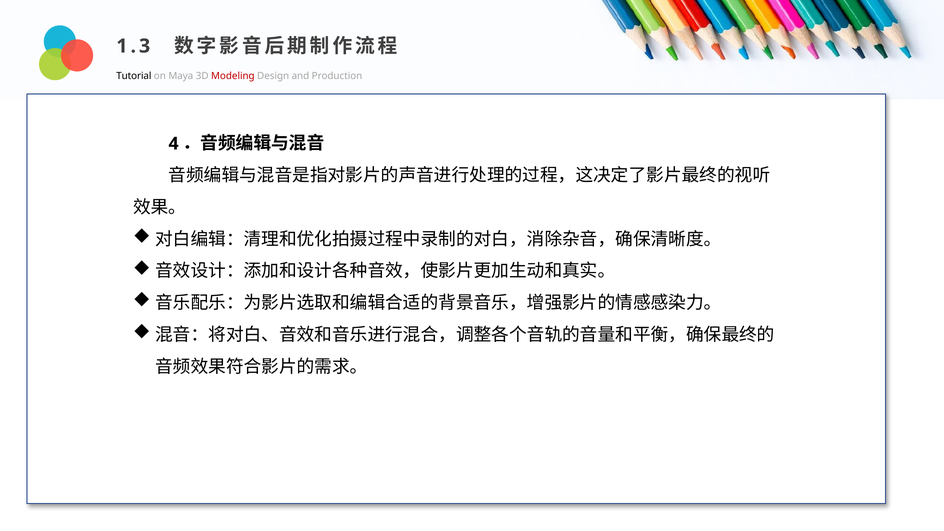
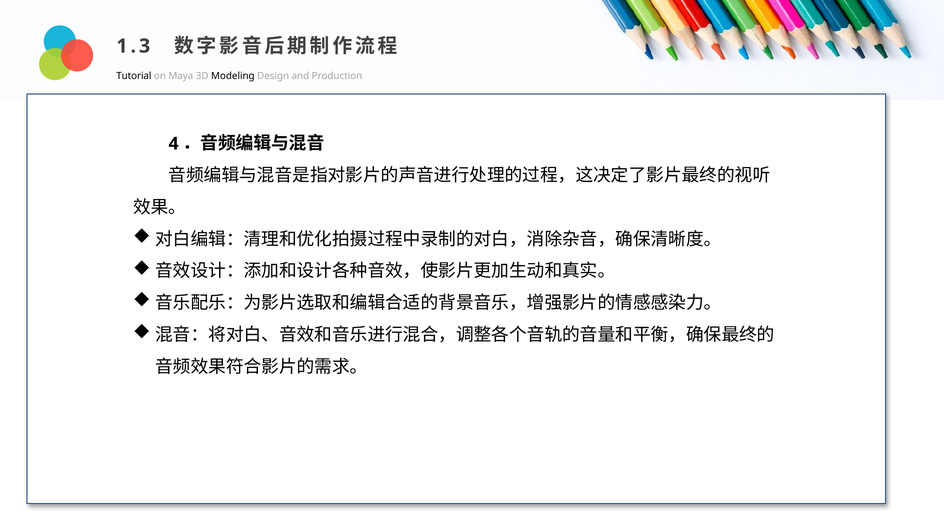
Modeling colour: red -> black (233, 76)
